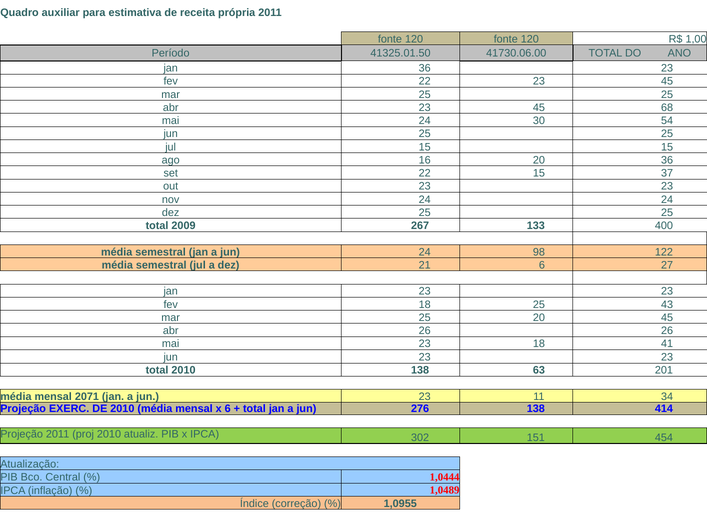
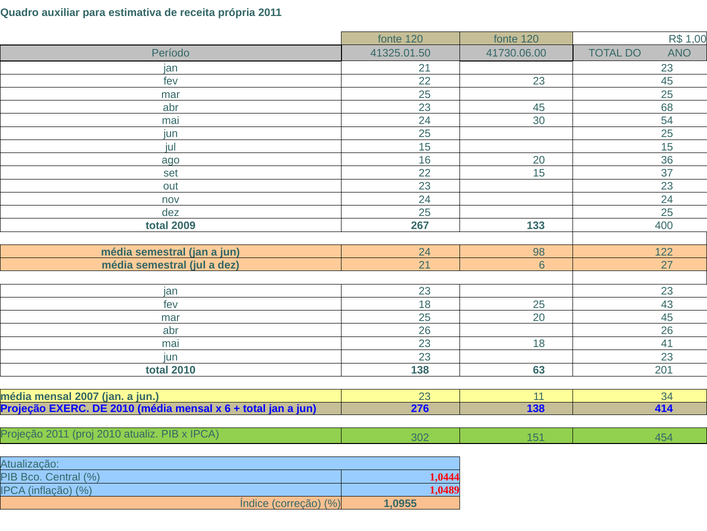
jan 36: 36 -> 21 (425, 68)
2071: 2071 -> 2007 (87, 396)
